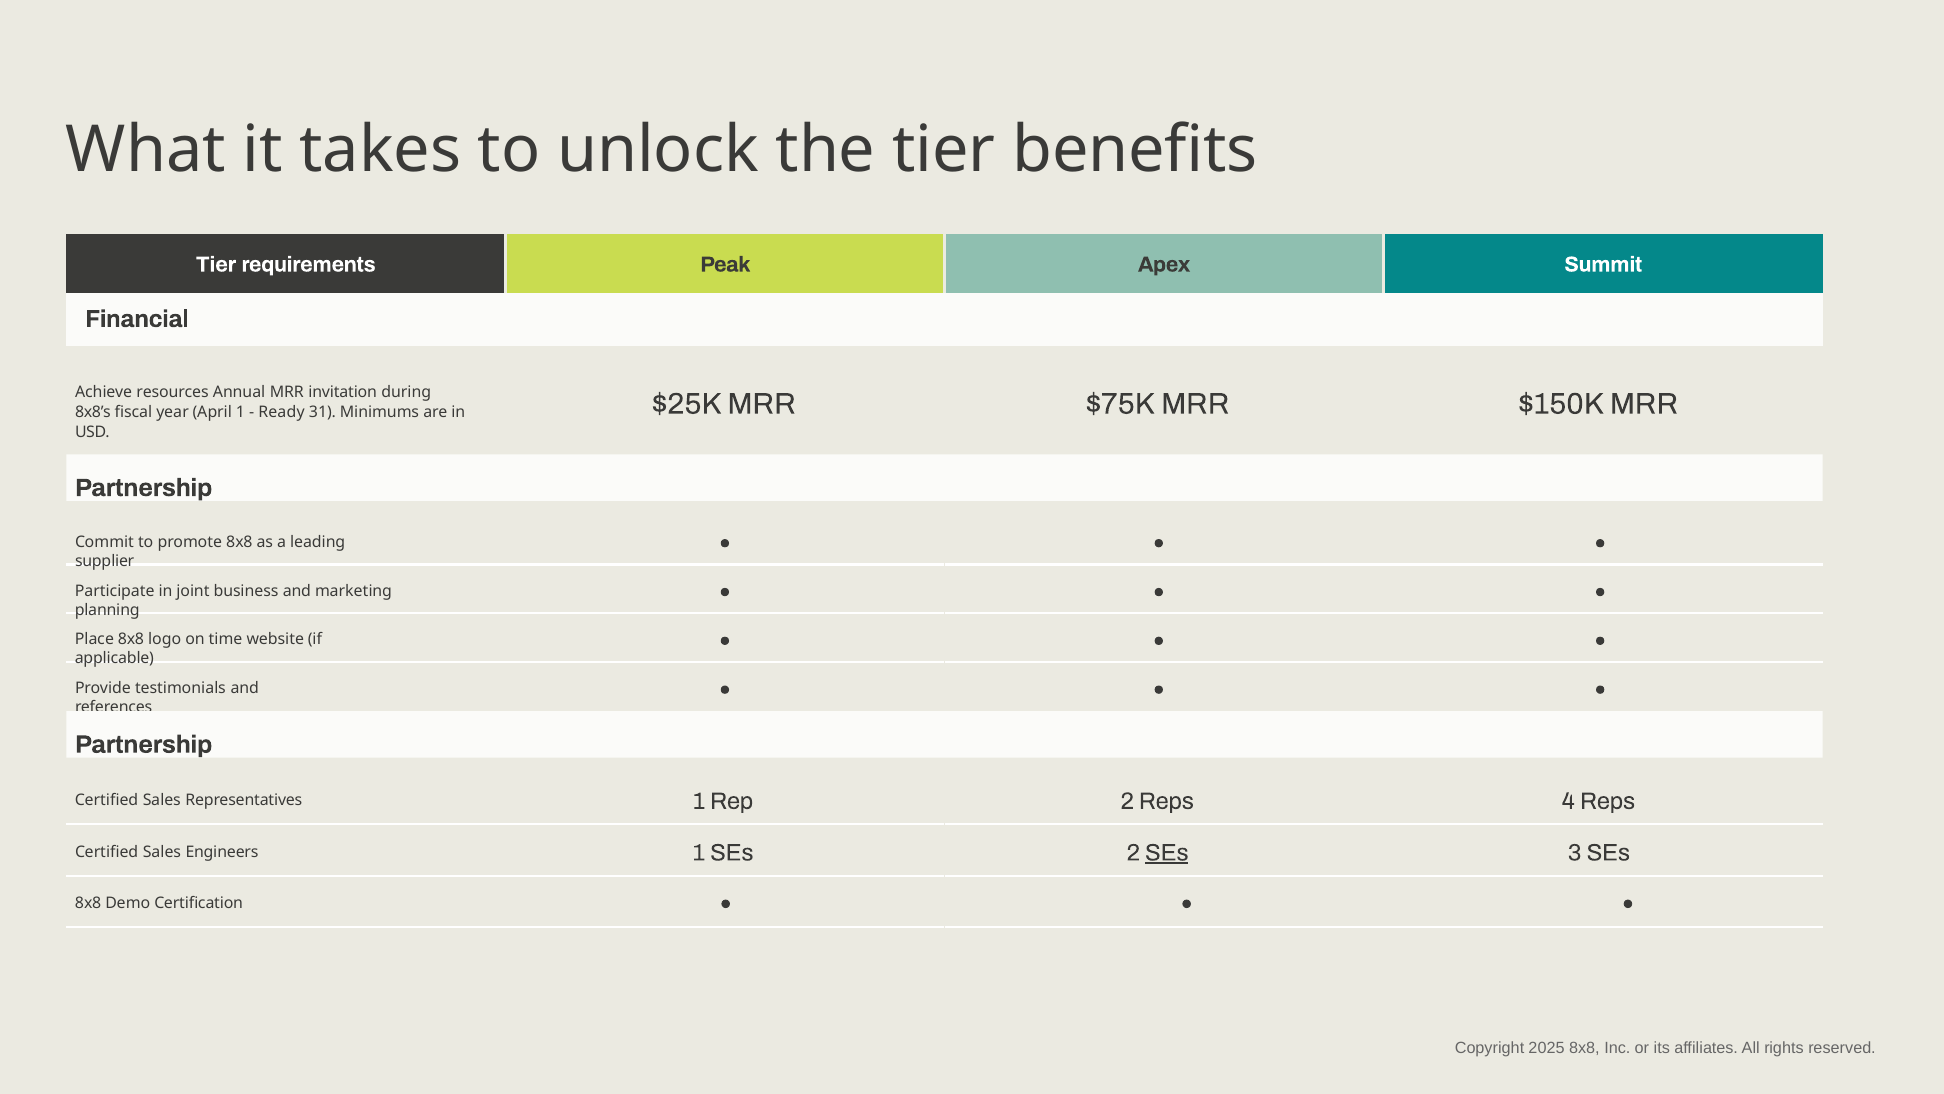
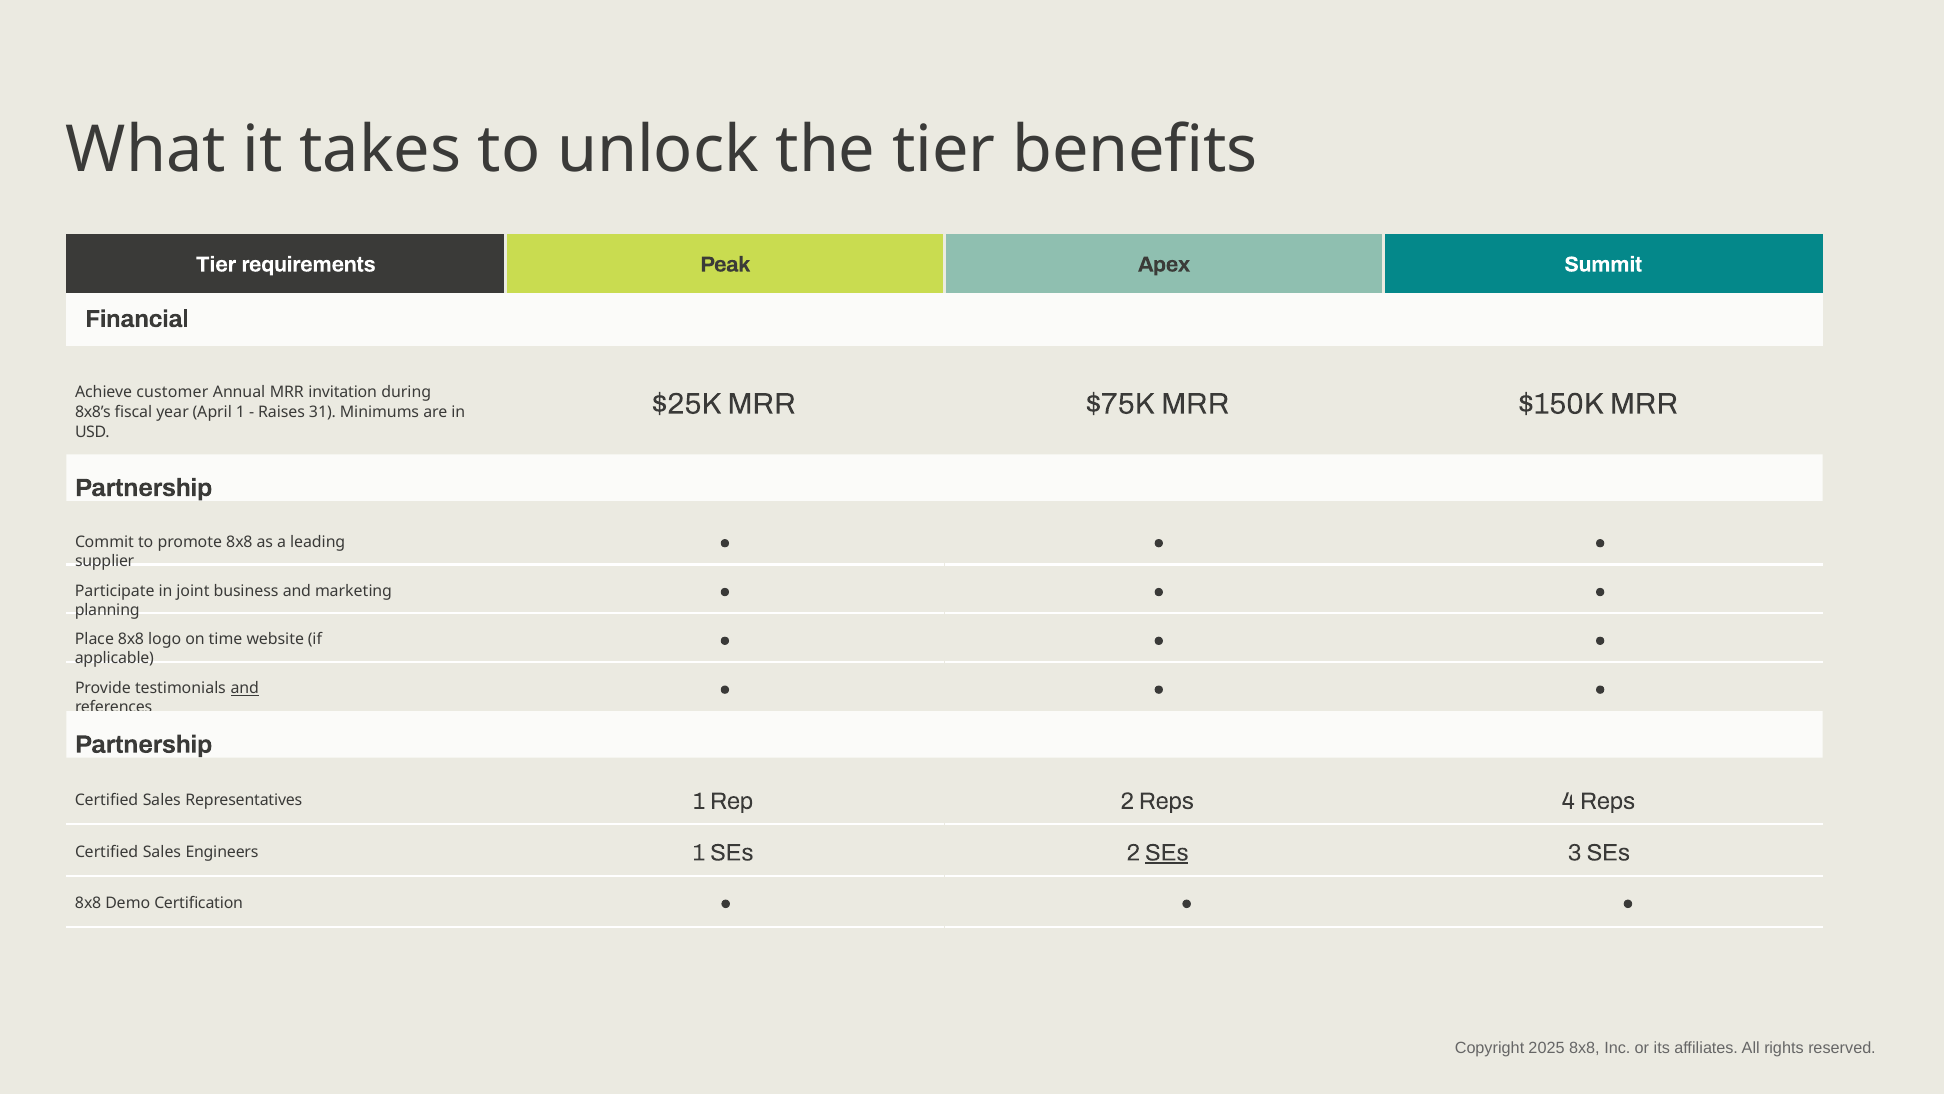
resources: resources -> customer (172, 392)
Ready: Ready -> Raises (282, 412)
and underline: none -> present (245, 688)
